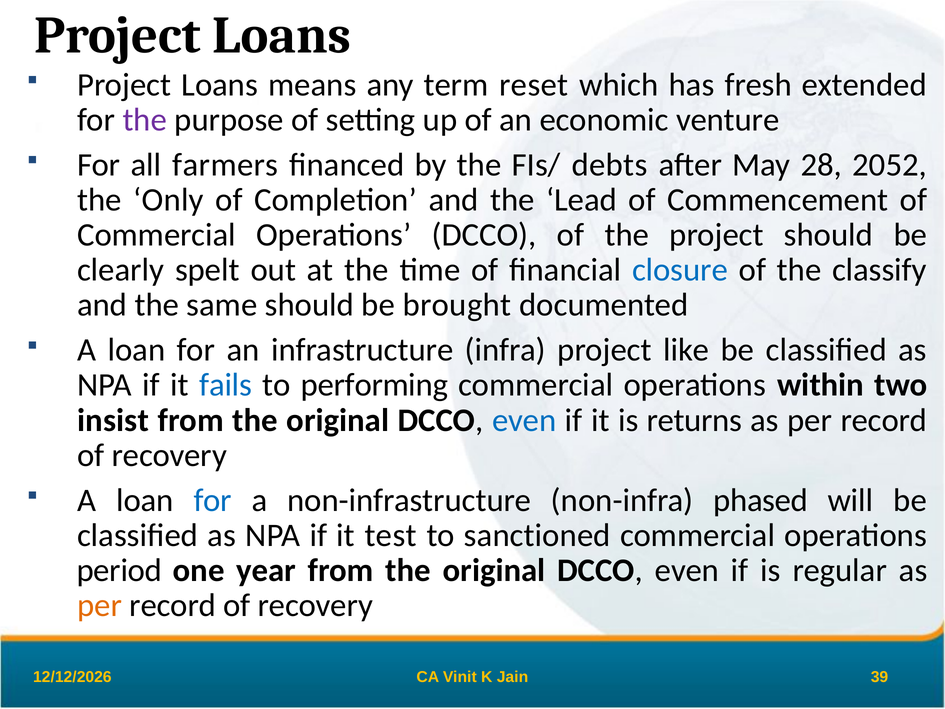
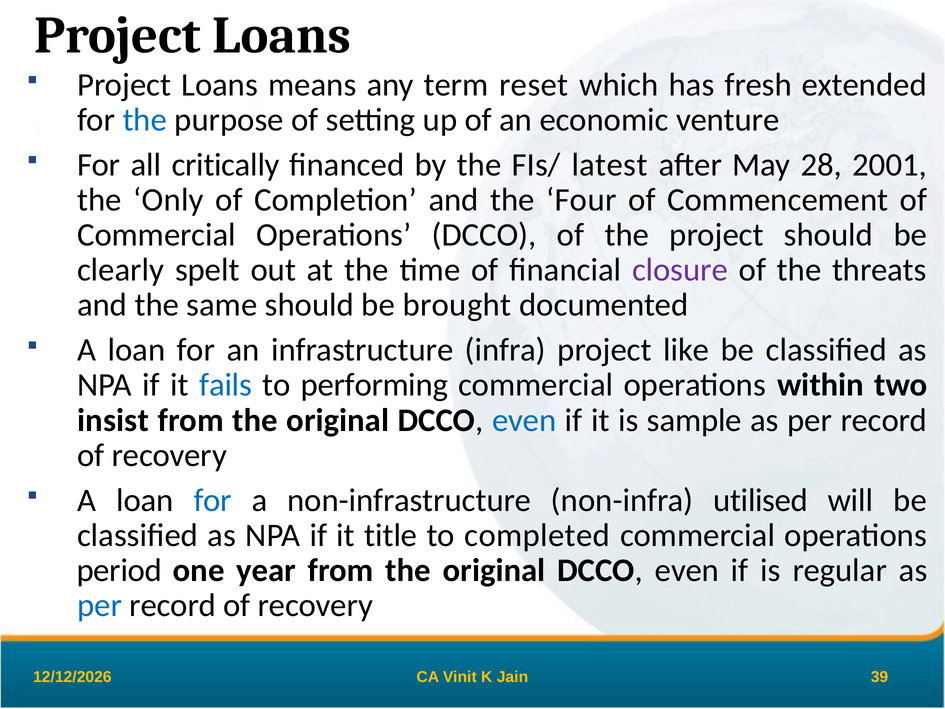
the colour: purple -> blue (145, 120)
farmers: farmers -> critically (226, 165)
debts: debts -> latest (610, 165)
2052: 2052 -> 2001 (890, 165)
Lead: Lead -> Four (581, 200)
closure colour: blue -> purple (680, 270)
classify: classify -> threats (879, 270)
returns: returns -> sample (694, 420)
phased: phased -> utilised (761, 500)
test: test -> title (391, 535)
sanctioned: sanctioned -> completed (537, 535)
per colour: orange -> blue (100, 605)
